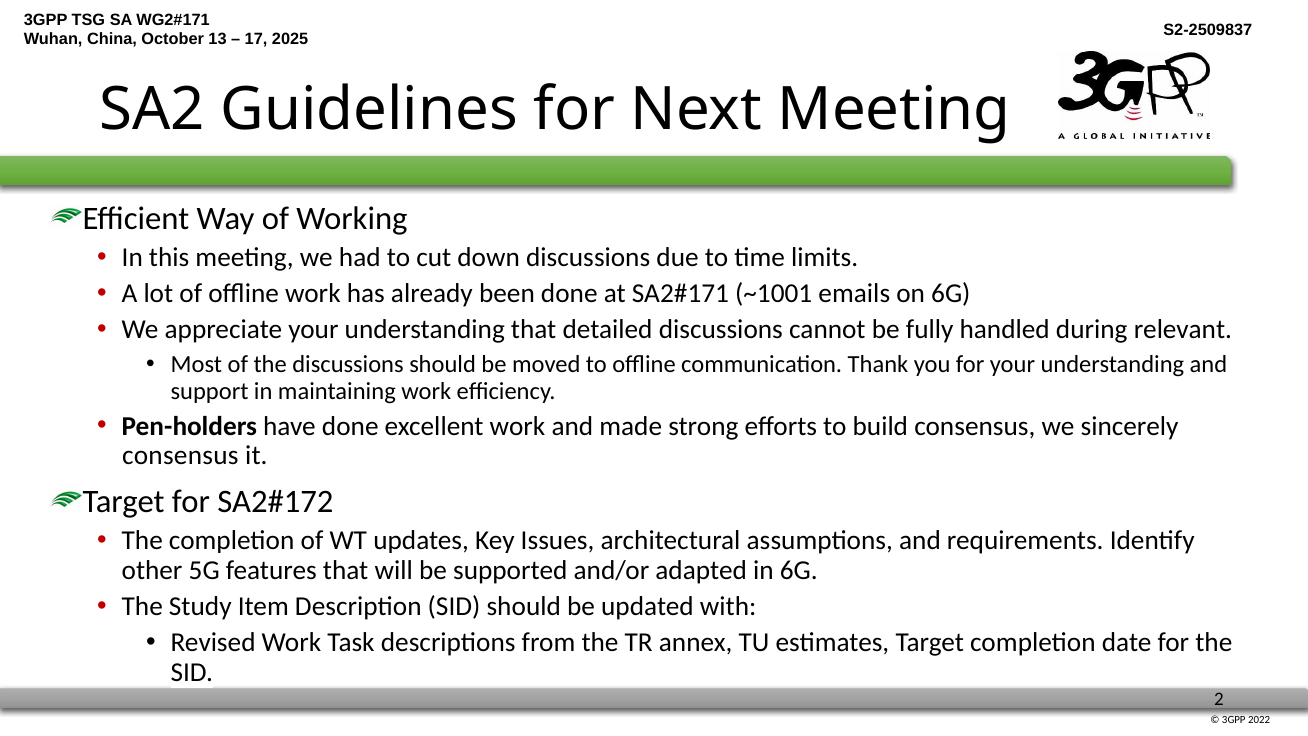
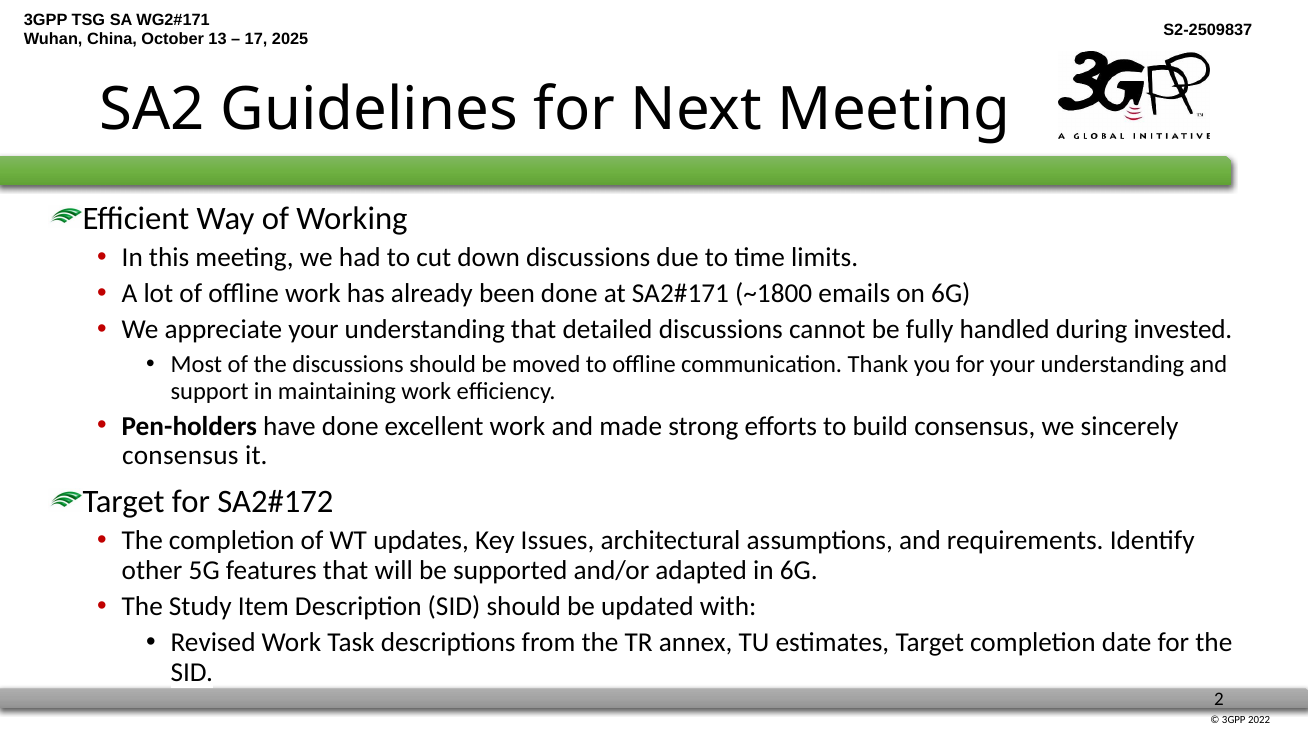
~1001: ~1001 -> ~1800 (774, 294)
relevant: relevant -> invested (1183, 330)
